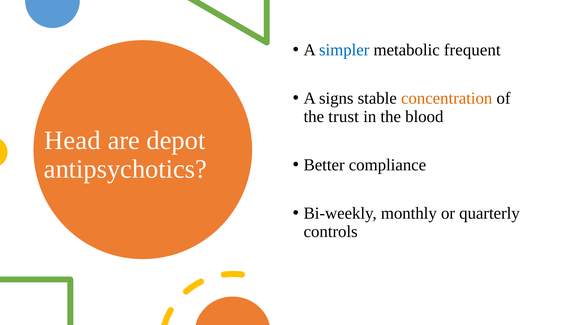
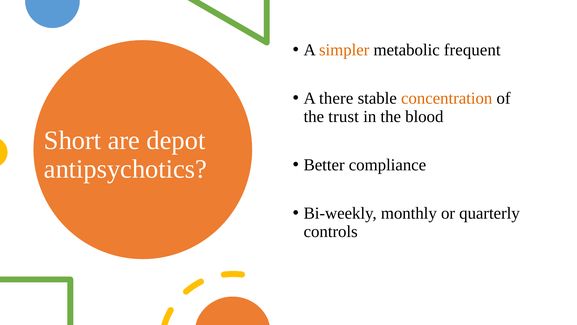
simpler colour: blue -> orange (344, 50)
signs: signs -> there (336, 98)
Head: Head -> Short (73, 140)
